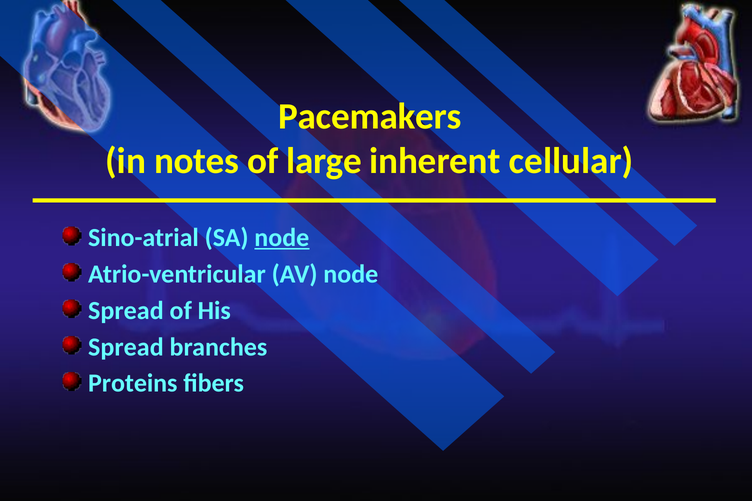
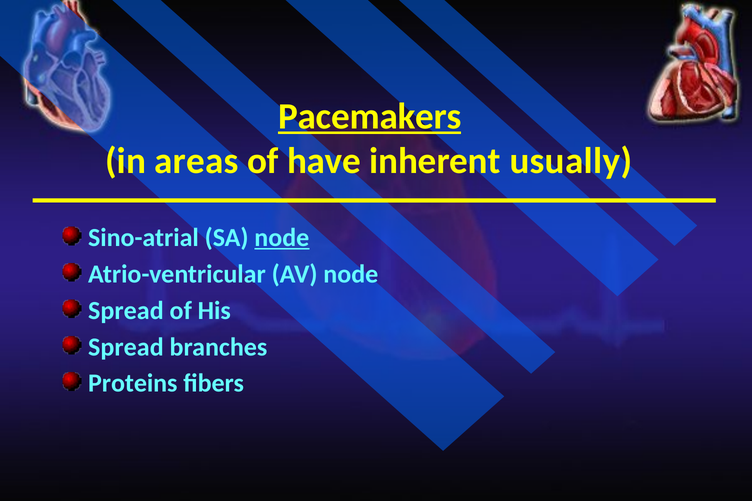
Pacemakers underline: none -> present (370, 117)
notes: notes -> areas (196, 161)
large: large -> have (324, 161)
cellular: cellular -> usually (571, 161)
